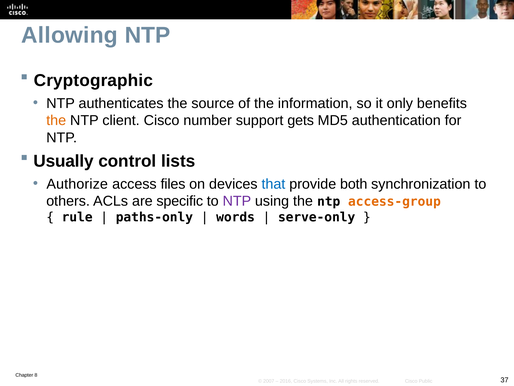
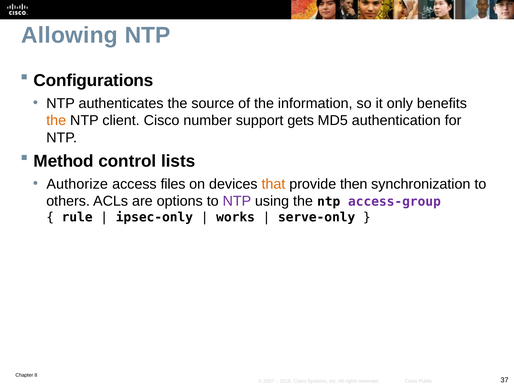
Cryptographic: Cryptographic -> Configurations (94, 80)
Usually: Usually -> Method (64, 161)
that colour: blue -> orange (273, 184)
both: both -> then (354, 184)
specific: specific -> options (180, 201)
access-group colour: orange -> purple (394, 201)
paths-only: paths-only -> ipsec-only (154, 217)
words: words -> works (236, 217)
